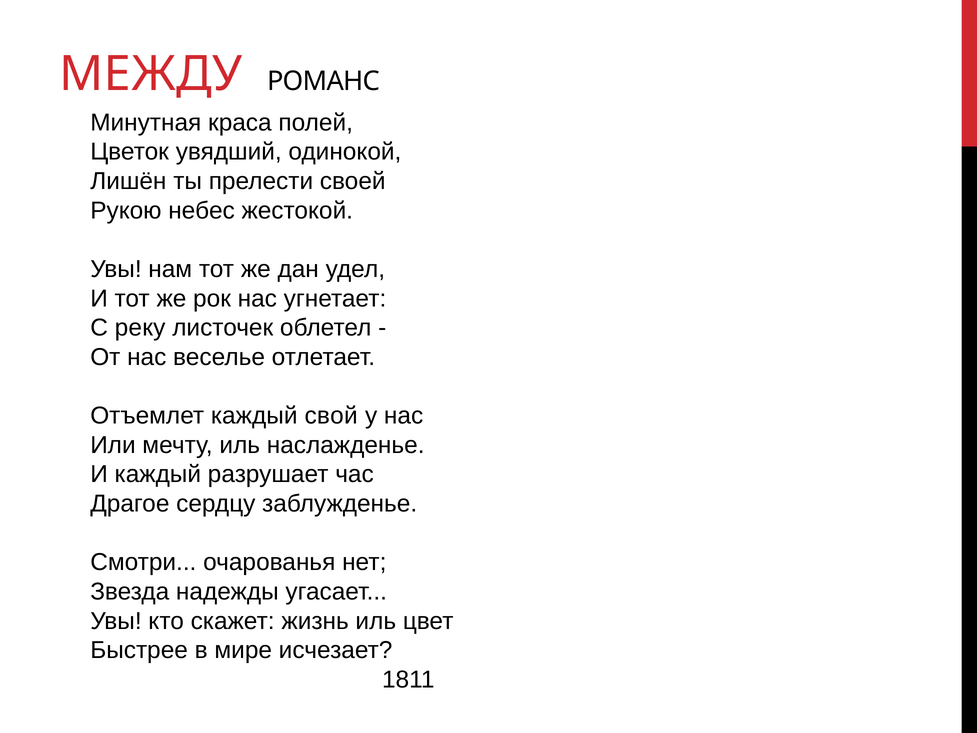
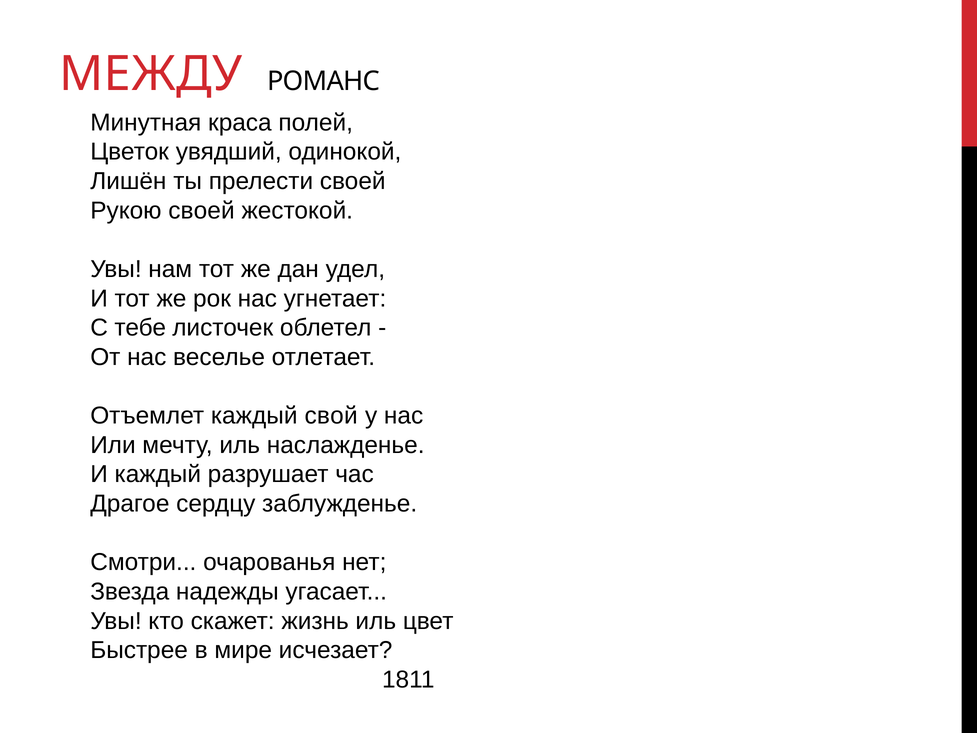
Рукою небес: небес -> своей (201, 210)
реку: реку -> тебе (140, 328)
